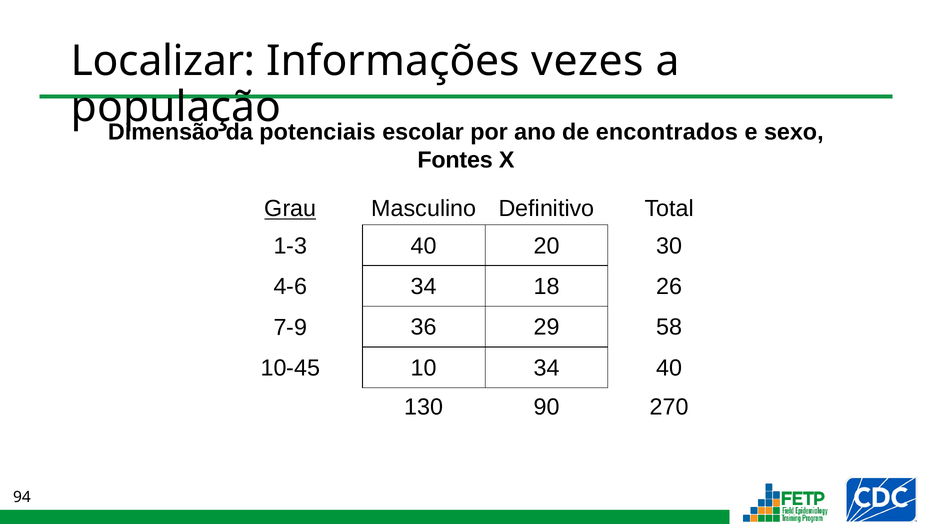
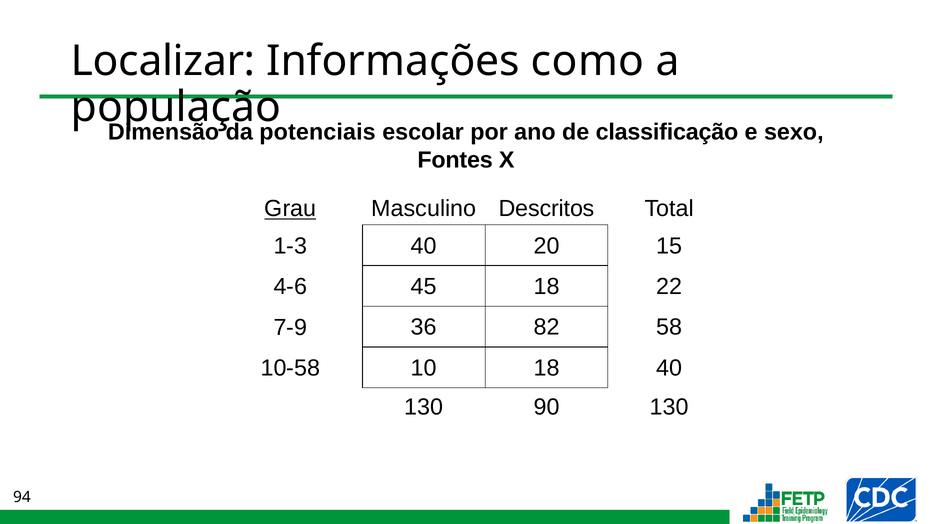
vezes: vezes -> como (588, 61)
encontrados: encontrados -> classificação (667, 132)
Definitivo: Definitivo -> Descritos (547, 209)
30: 30 -> 15 (669, 246)
4-6 34: 34 -> 45 (424, 287)
26: 26 -> 22 (669, 287)
29: 29 -> 82 (547, 327)
10-45: 10-45 -> 10-58 (290, 368)
10 34: 34 -> 18 (547, 368)
90 270: 270 -> 130 (669, 407)
